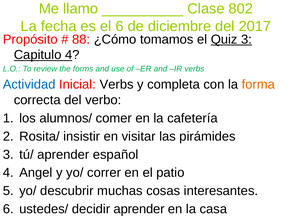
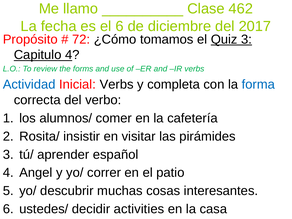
802: 802 -> 462 (241, 9)
88: 88 -> 72 (81, 39)
forma colour: orange -> blue (258, 84)
decidir aprender: aprender -> activities (139, 209)
